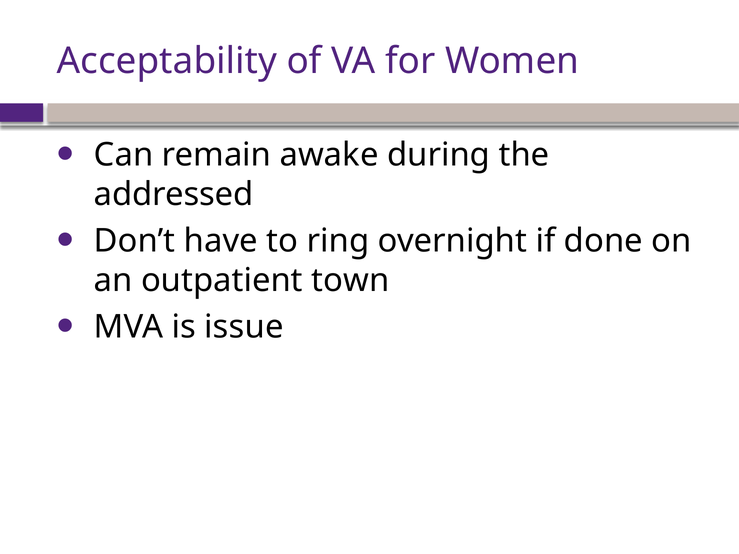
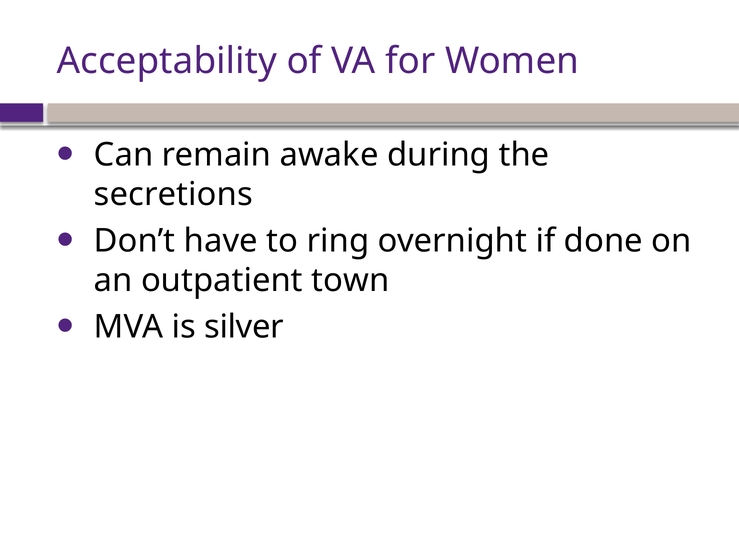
addressed: addressed -> secretions (173, 194)
issue: issue -> silver (244, 327)
